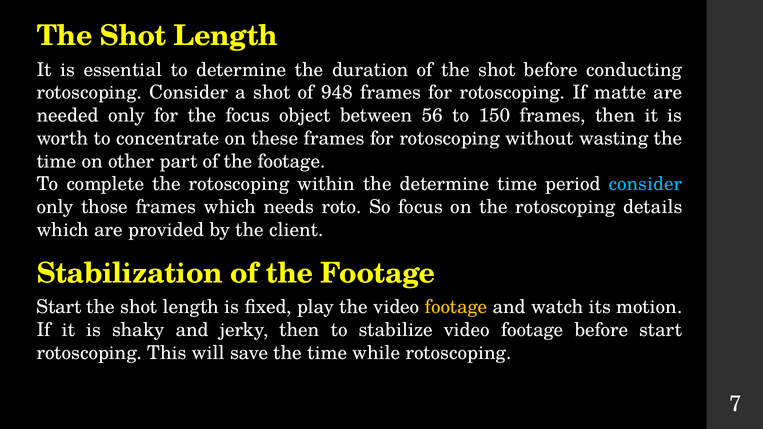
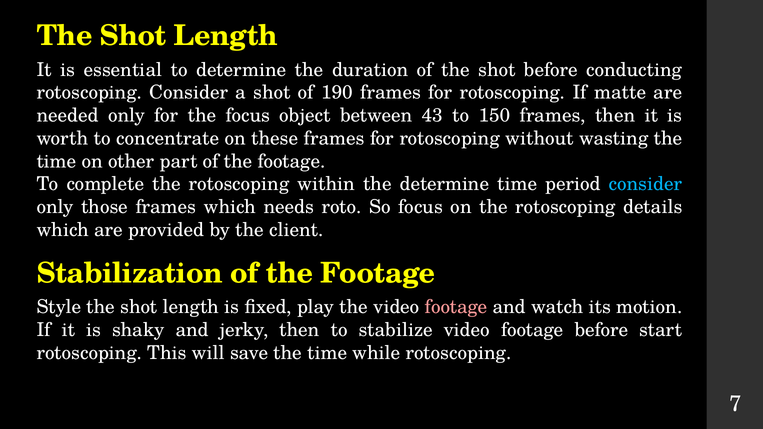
948: 948 -> 190 (337, 93)
56: 56 -> 43 (432, 116)
Start: Start -> Style (59, 307)
footage colour: yellow -> pink (456, 307)
